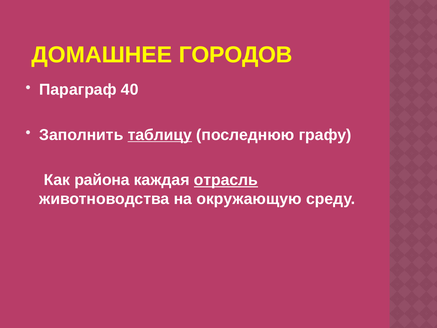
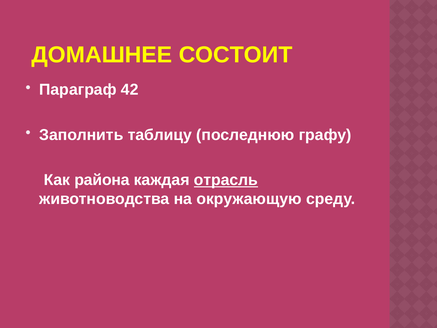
ГОРОДОВ: ГОРОДОВ -> СОСТОИТ (236, 55)
40: 40 -> 42 (130, 90)
таблицу underline: present -> none (160, 135)
